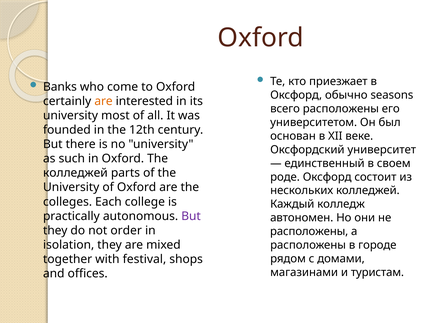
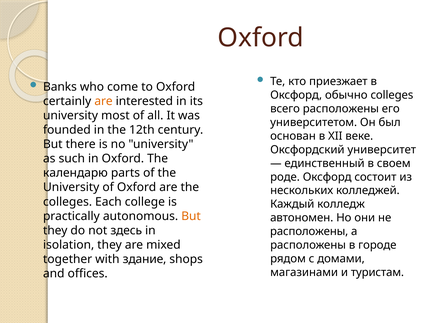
обычно seasons: seasons -> colleges (392, 95)
колледжей: колледжей -> календарю (75, 173)
But colour: purple -> orange (191, 216)
order: order -> здесь (126, 231)
festival: festival -> здание (145, 259)
